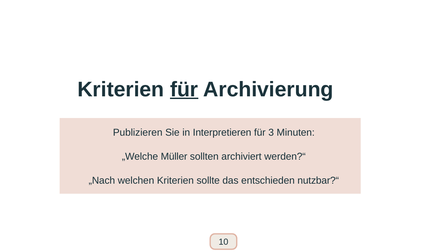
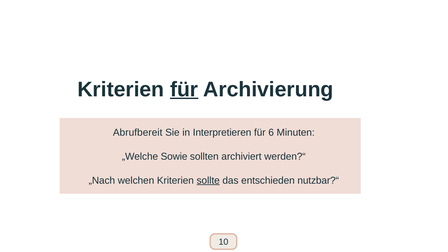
Publizieren: Publizieren -> Abrufbereit (138, 133)
3: 3 -> 6 (271, 133)
Müller: Müller -> Sowie (174, 157)
sollte underline: none -> present (208, 180)
